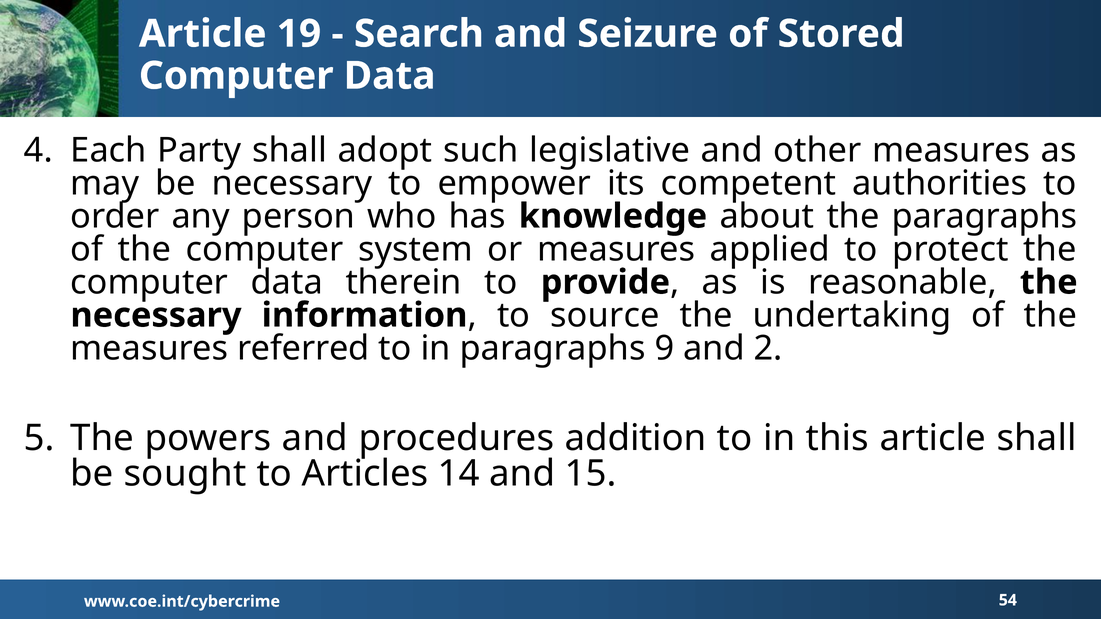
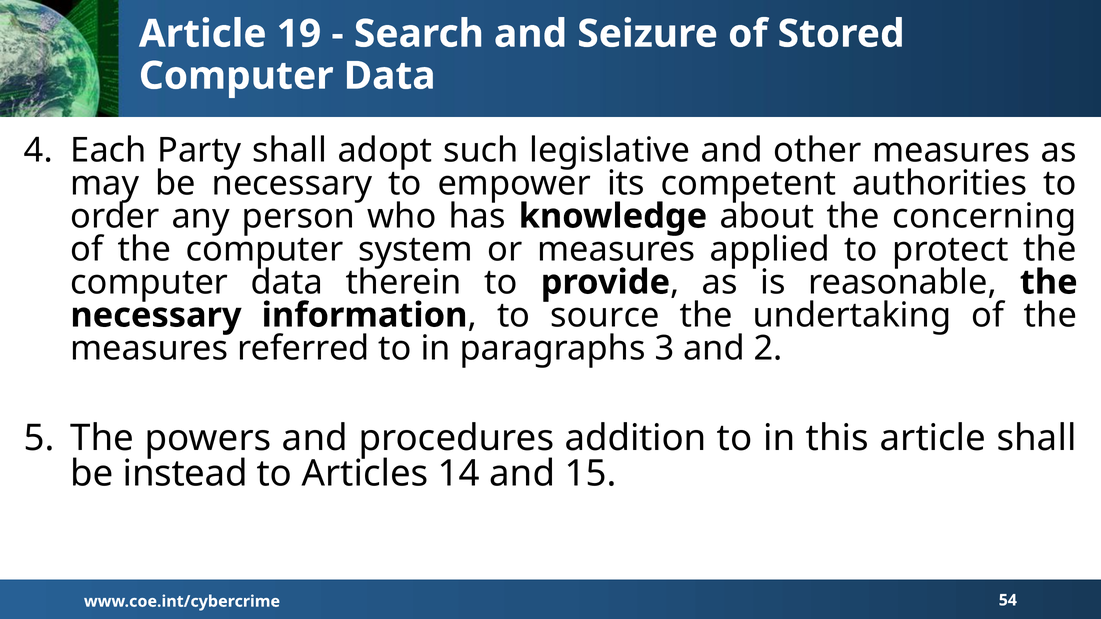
the paragraphs: paragraphs -> concerning (984, 216)
9: 9 -> 3 (664, 348)
sought: sought -> instead (185, 474)
